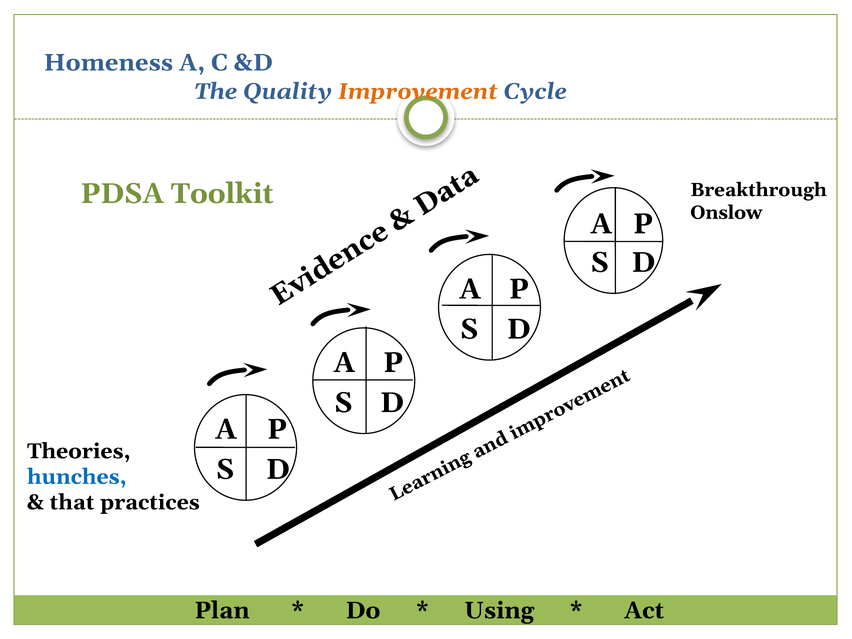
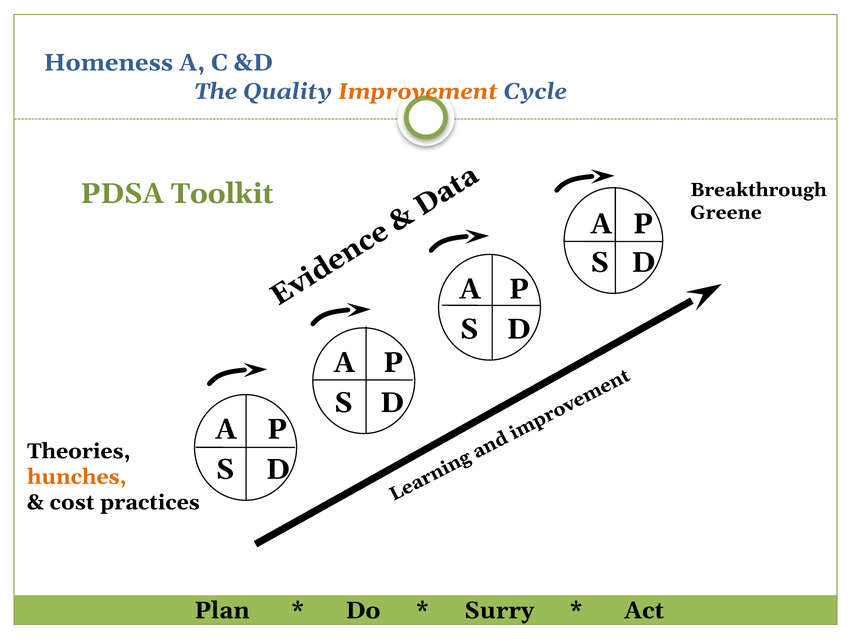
Onslow: Onslow -> Greene (726, 213)
hunches colour: blue -> orange (77, 477)
that: that -> cost (72, 502)
Using: Using -> Surry (499, 610)
